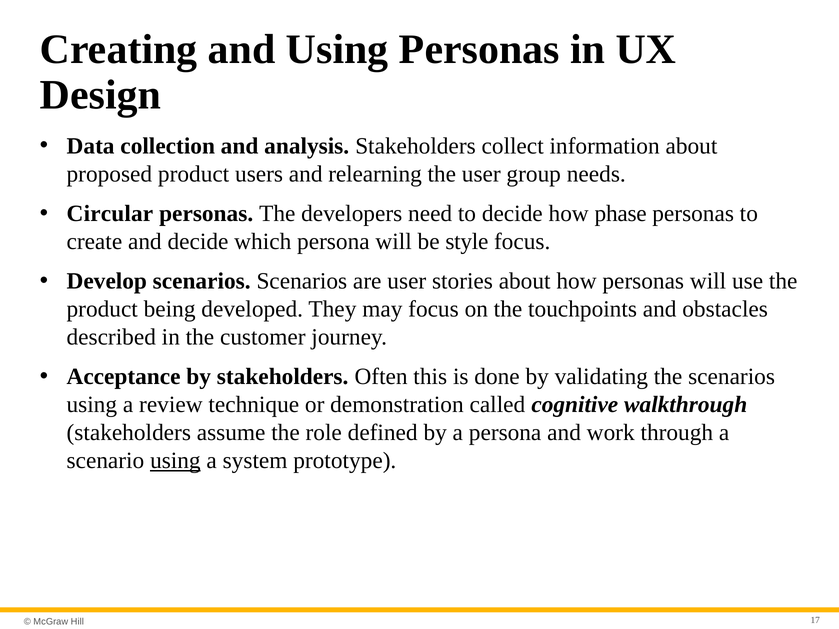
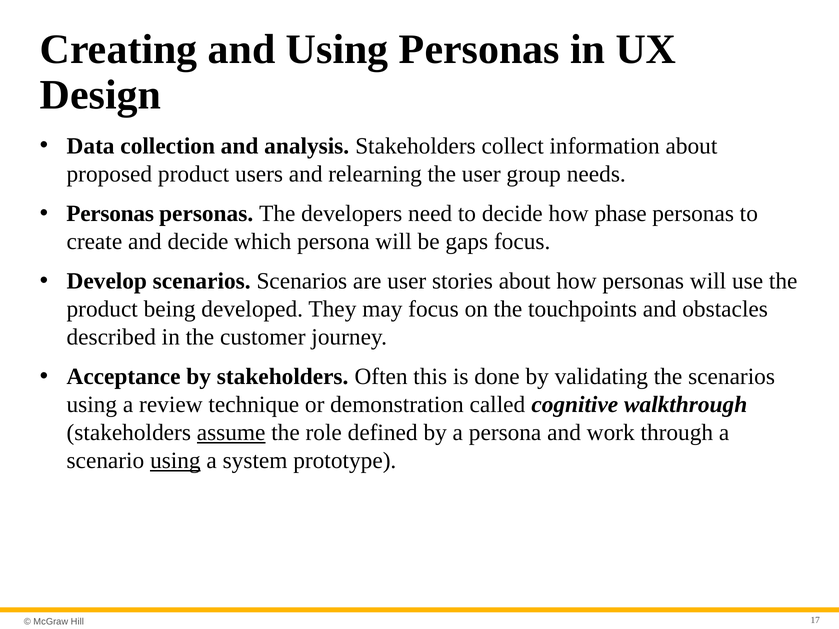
Circular: Circular -> Personas (110, 214)
style: style -> gaps (467, 242)
assume underline: none -> present (231, 433)
